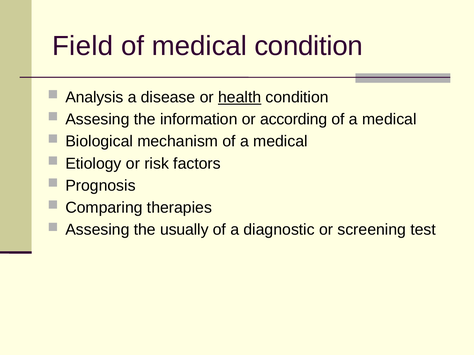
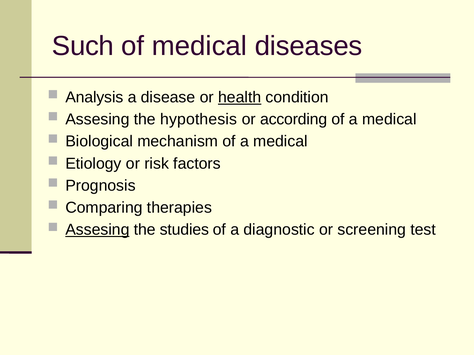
Field: Field -> Such (83, 46)
medical condition: condition -> diseases (309, 46)
information: information -> hypothesis (199, 119)
Assesing underline: none -> present (97, 230)
usually: usually -> studies (184, 230)
